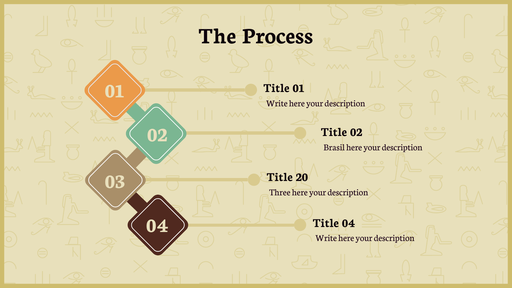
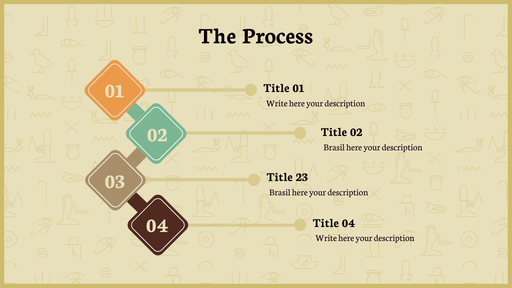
20: 20 -> 23 (302, 177)
03 Three: Three -> Brasil (280, 192)
